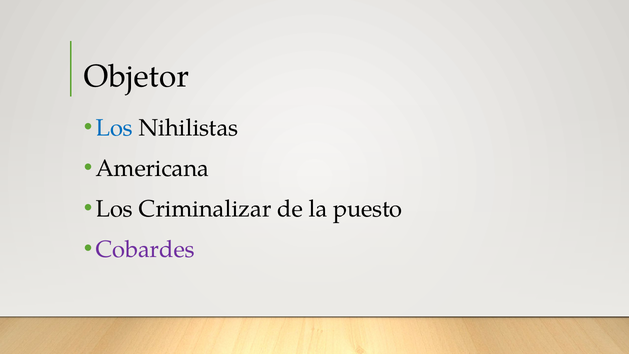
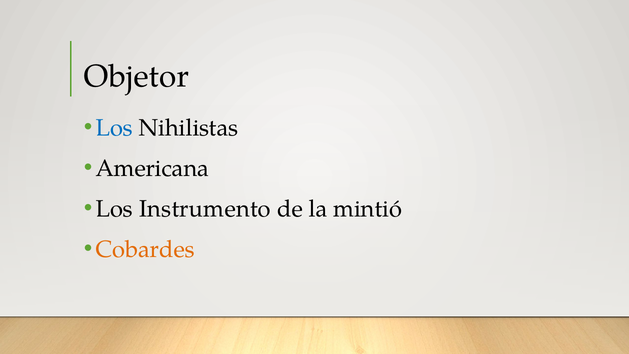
Criminalizar: Criminalizar -> Instrumento (205, 209)
puesto: puesto -> mintió (368, 209)
Cobardes colour: purple -> orange (145, 249)
